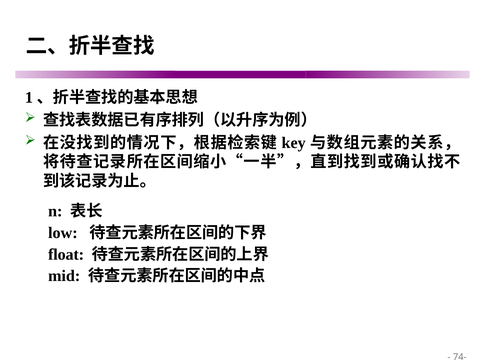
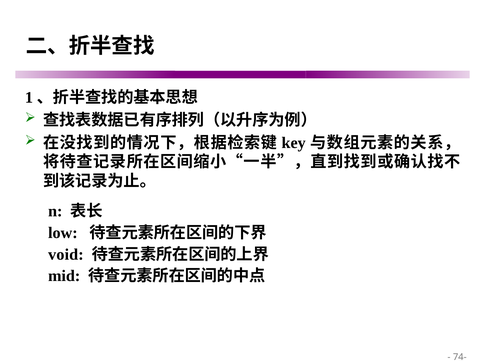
float: float -> void (66, 255)
